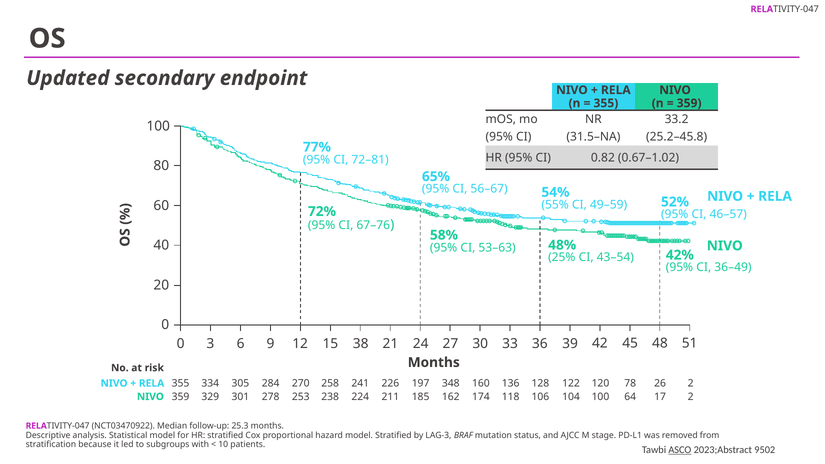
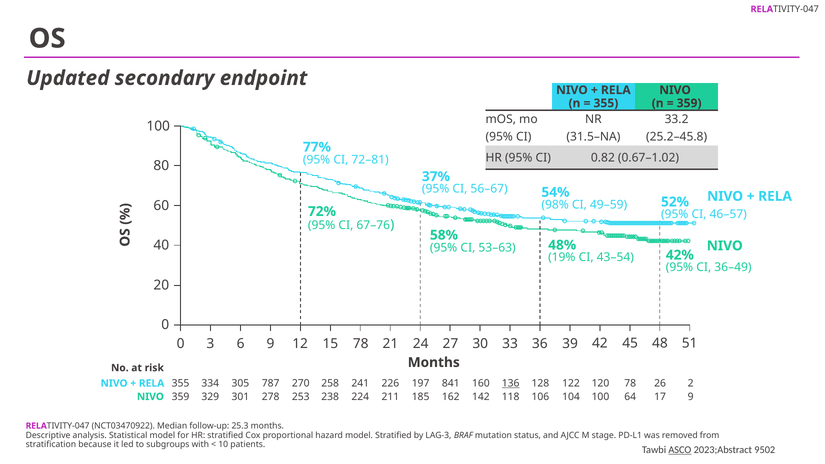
65%: 65% -> 37% (436, 177)
55%: 55% -> 98% (555, 205)
25%: 25% -> 19% (562, 258)
12 38: 38 -> 78 (361, 344)
284: 284 -> 787 (271, 384)
348: 348 -> 841 (451, 384)
136 underline: none -> present (511, 384)
174: 174 -> 142 (481, 397)
106 2: 2 -> 9 (691, 397)
